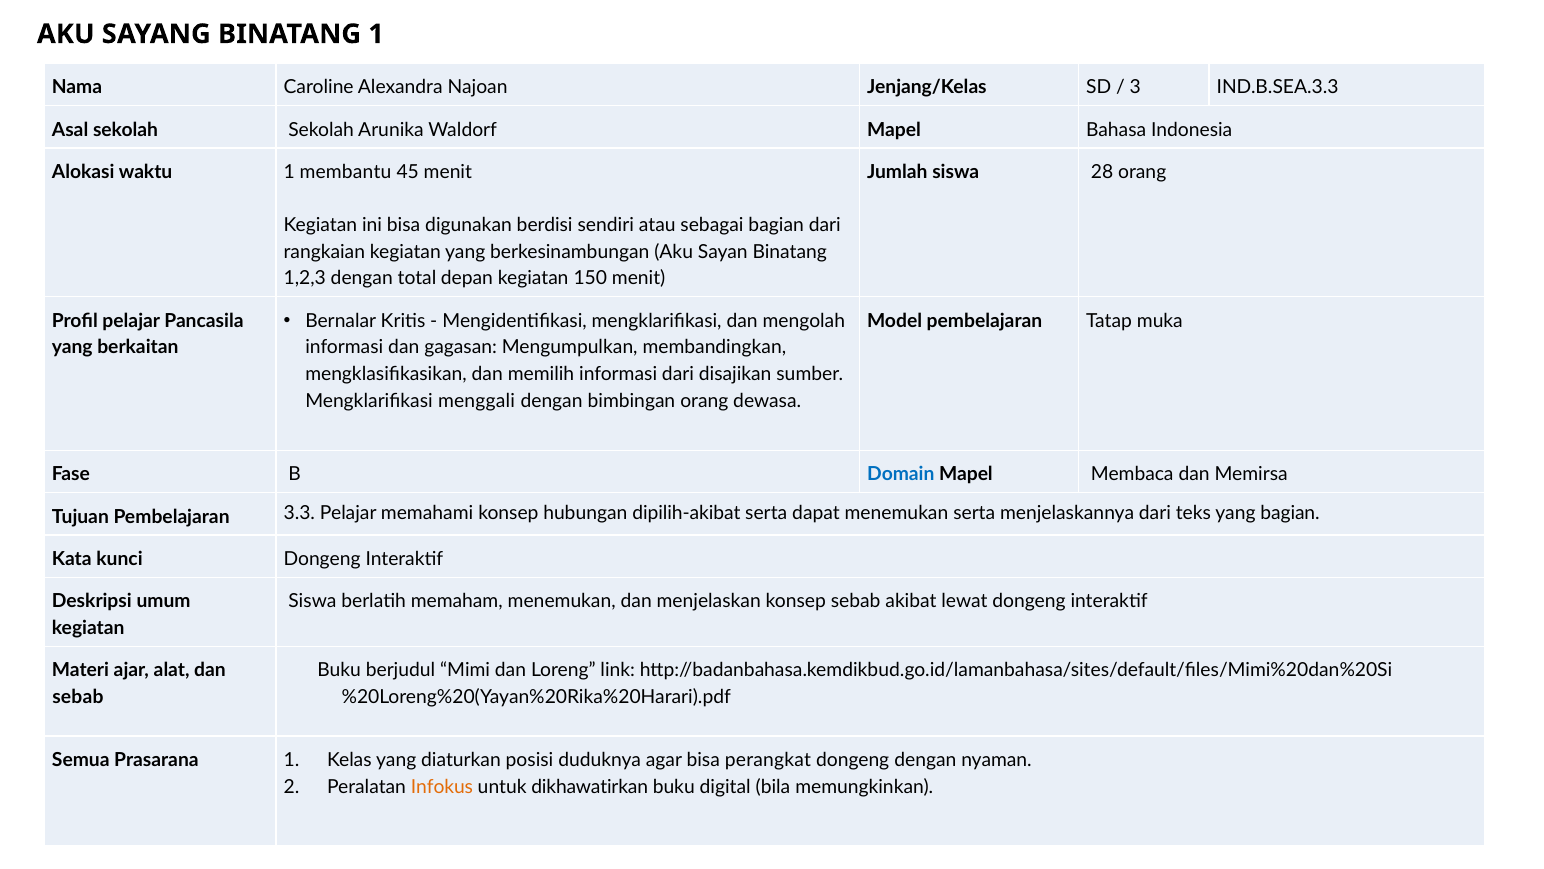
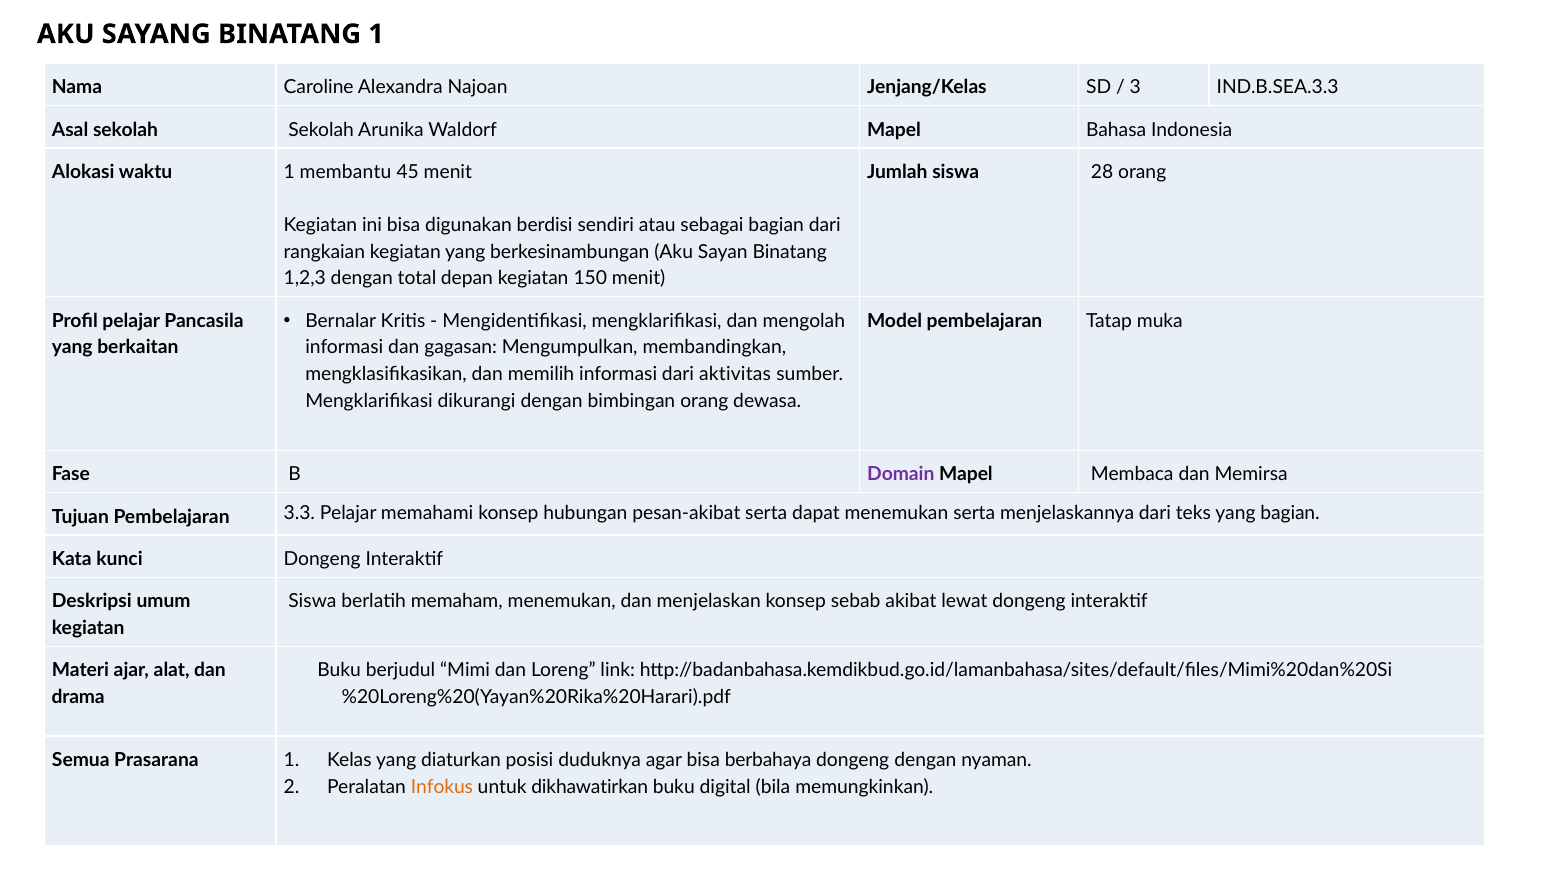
disajikan: disajikan -> aktivitas (735, 374)
menggali: menggali -> dikurangi (477, 400)
Domain colour: blue -> purple (901, 474)
dipilih-akibat: dipilih-akibat -> pesan-akibat (686, 513)
sebab: sebab -> drama (78, 697)
perangkat: perangkat -> berbahaya (768, 760)
